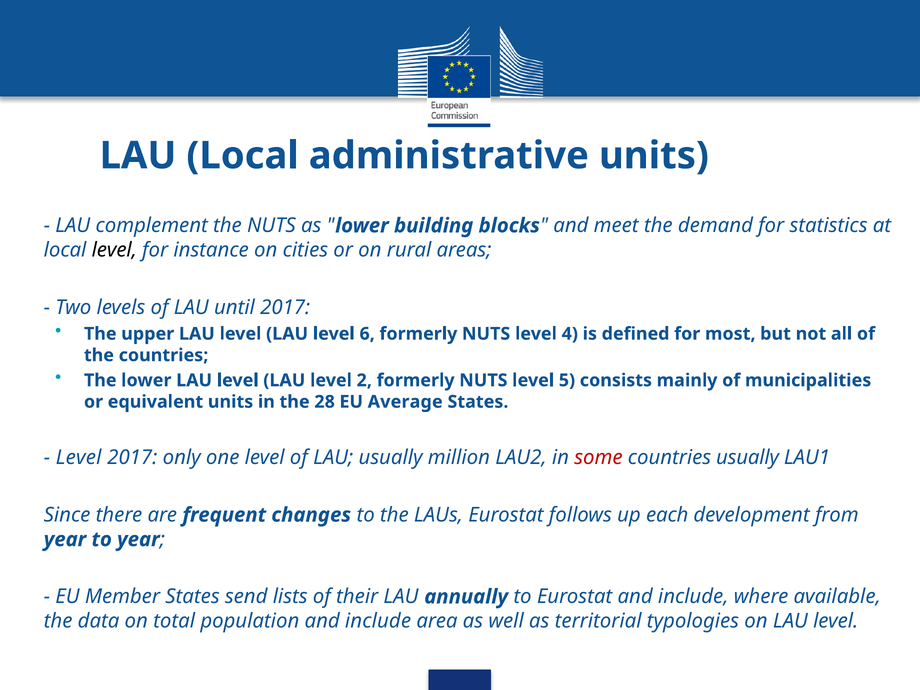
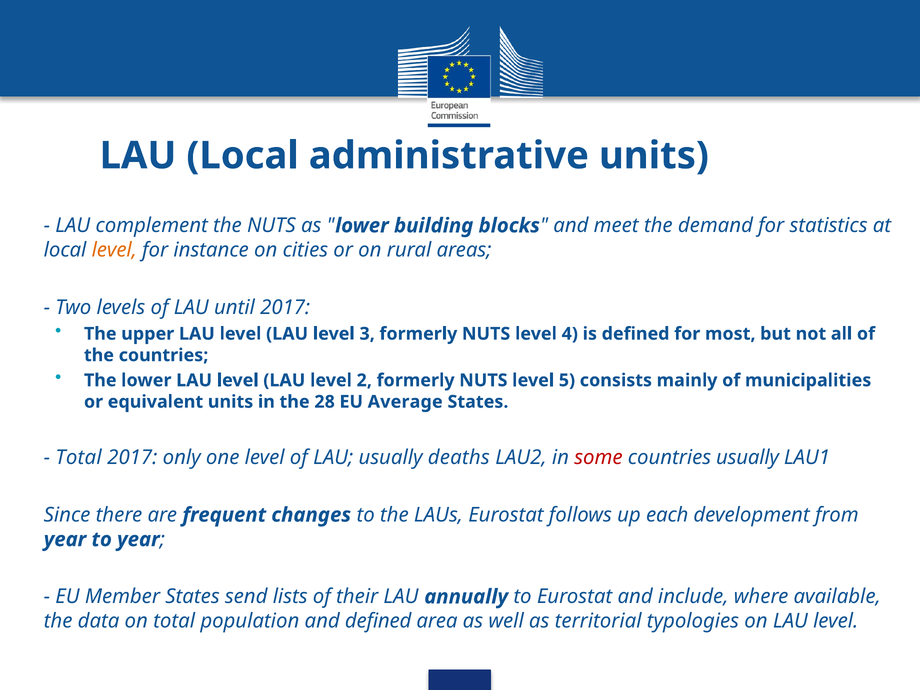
level colour: black -> orange (114, 250)
6: 6 -> 3 (367, 334)
Level: Level -> Total (79, 458)
million: million -> deaths (459, 458)
population and include: include -> defined (378, 621)
